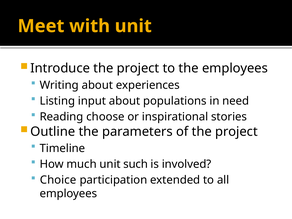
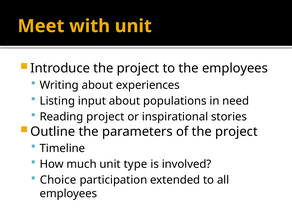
Reading choose: choose -> project (105, 117)
such: such -> type (136, 164)
